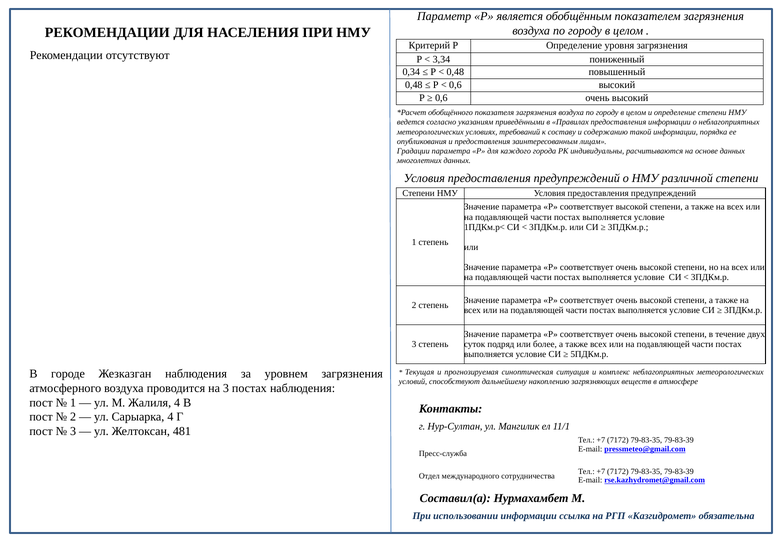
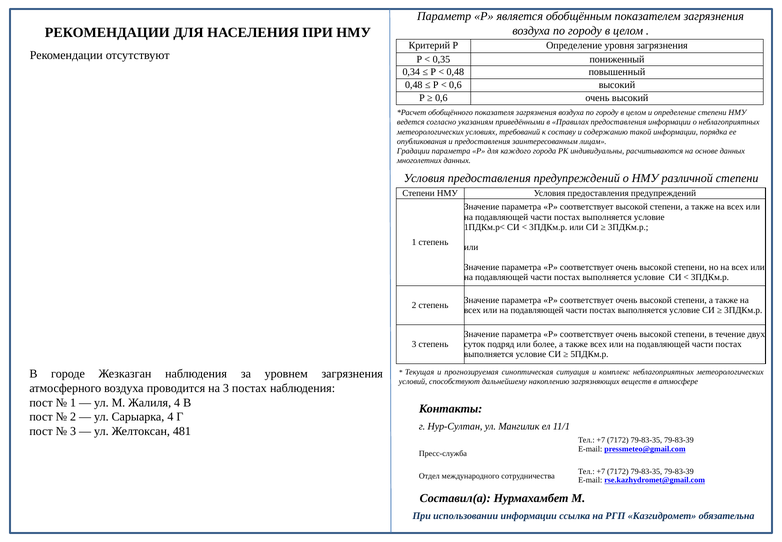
3,34: 3,34 -> 0,35 (441, 59)
